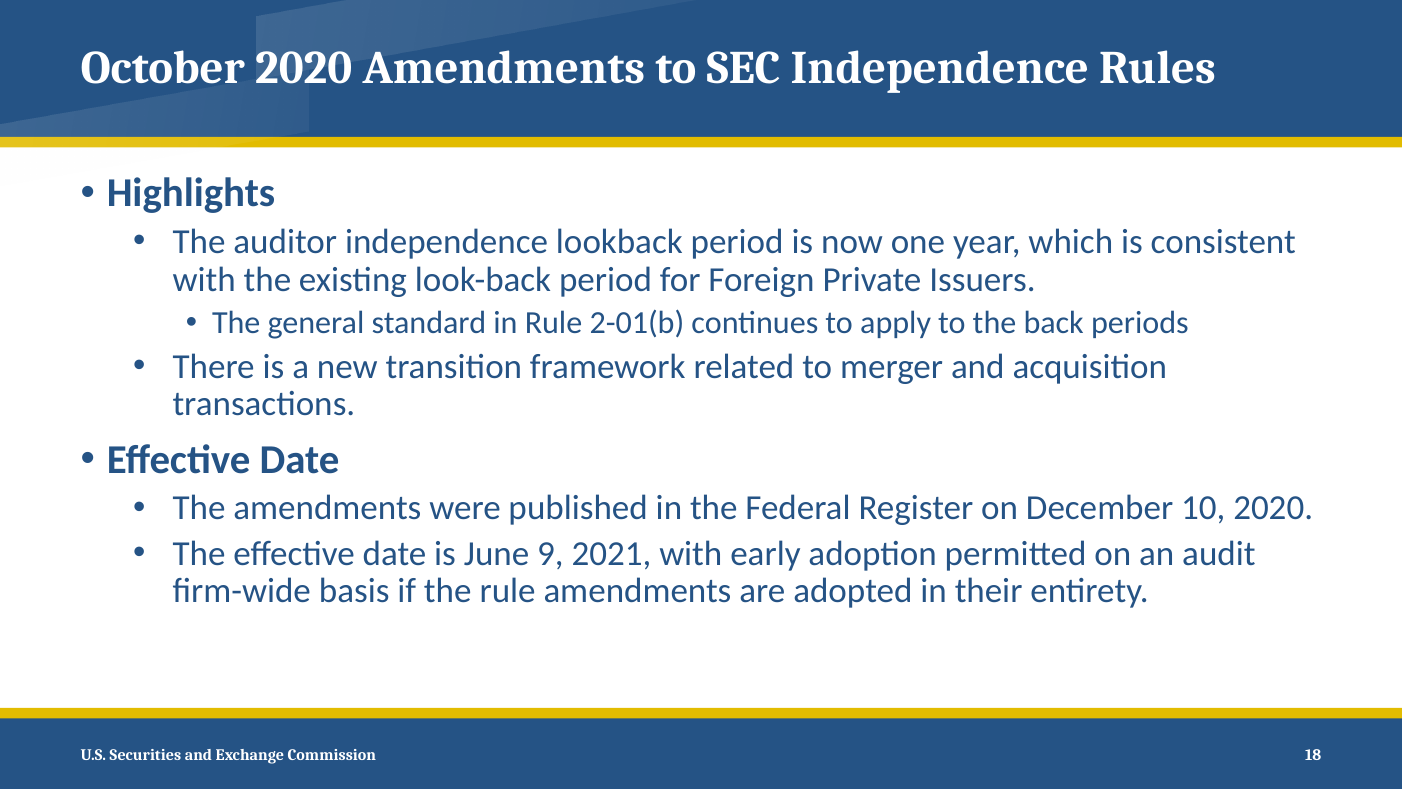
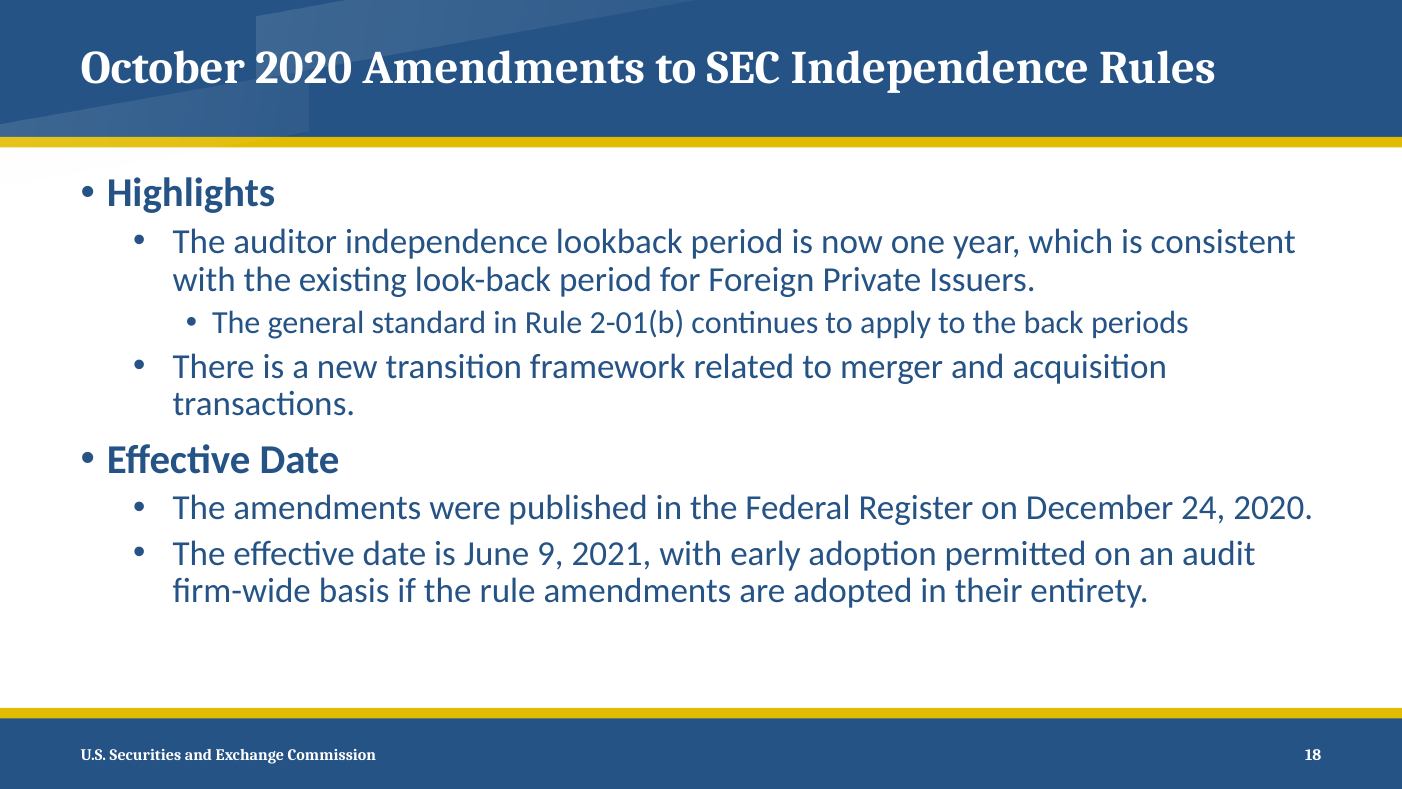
10: 10 -> 24 (1203, 508)
